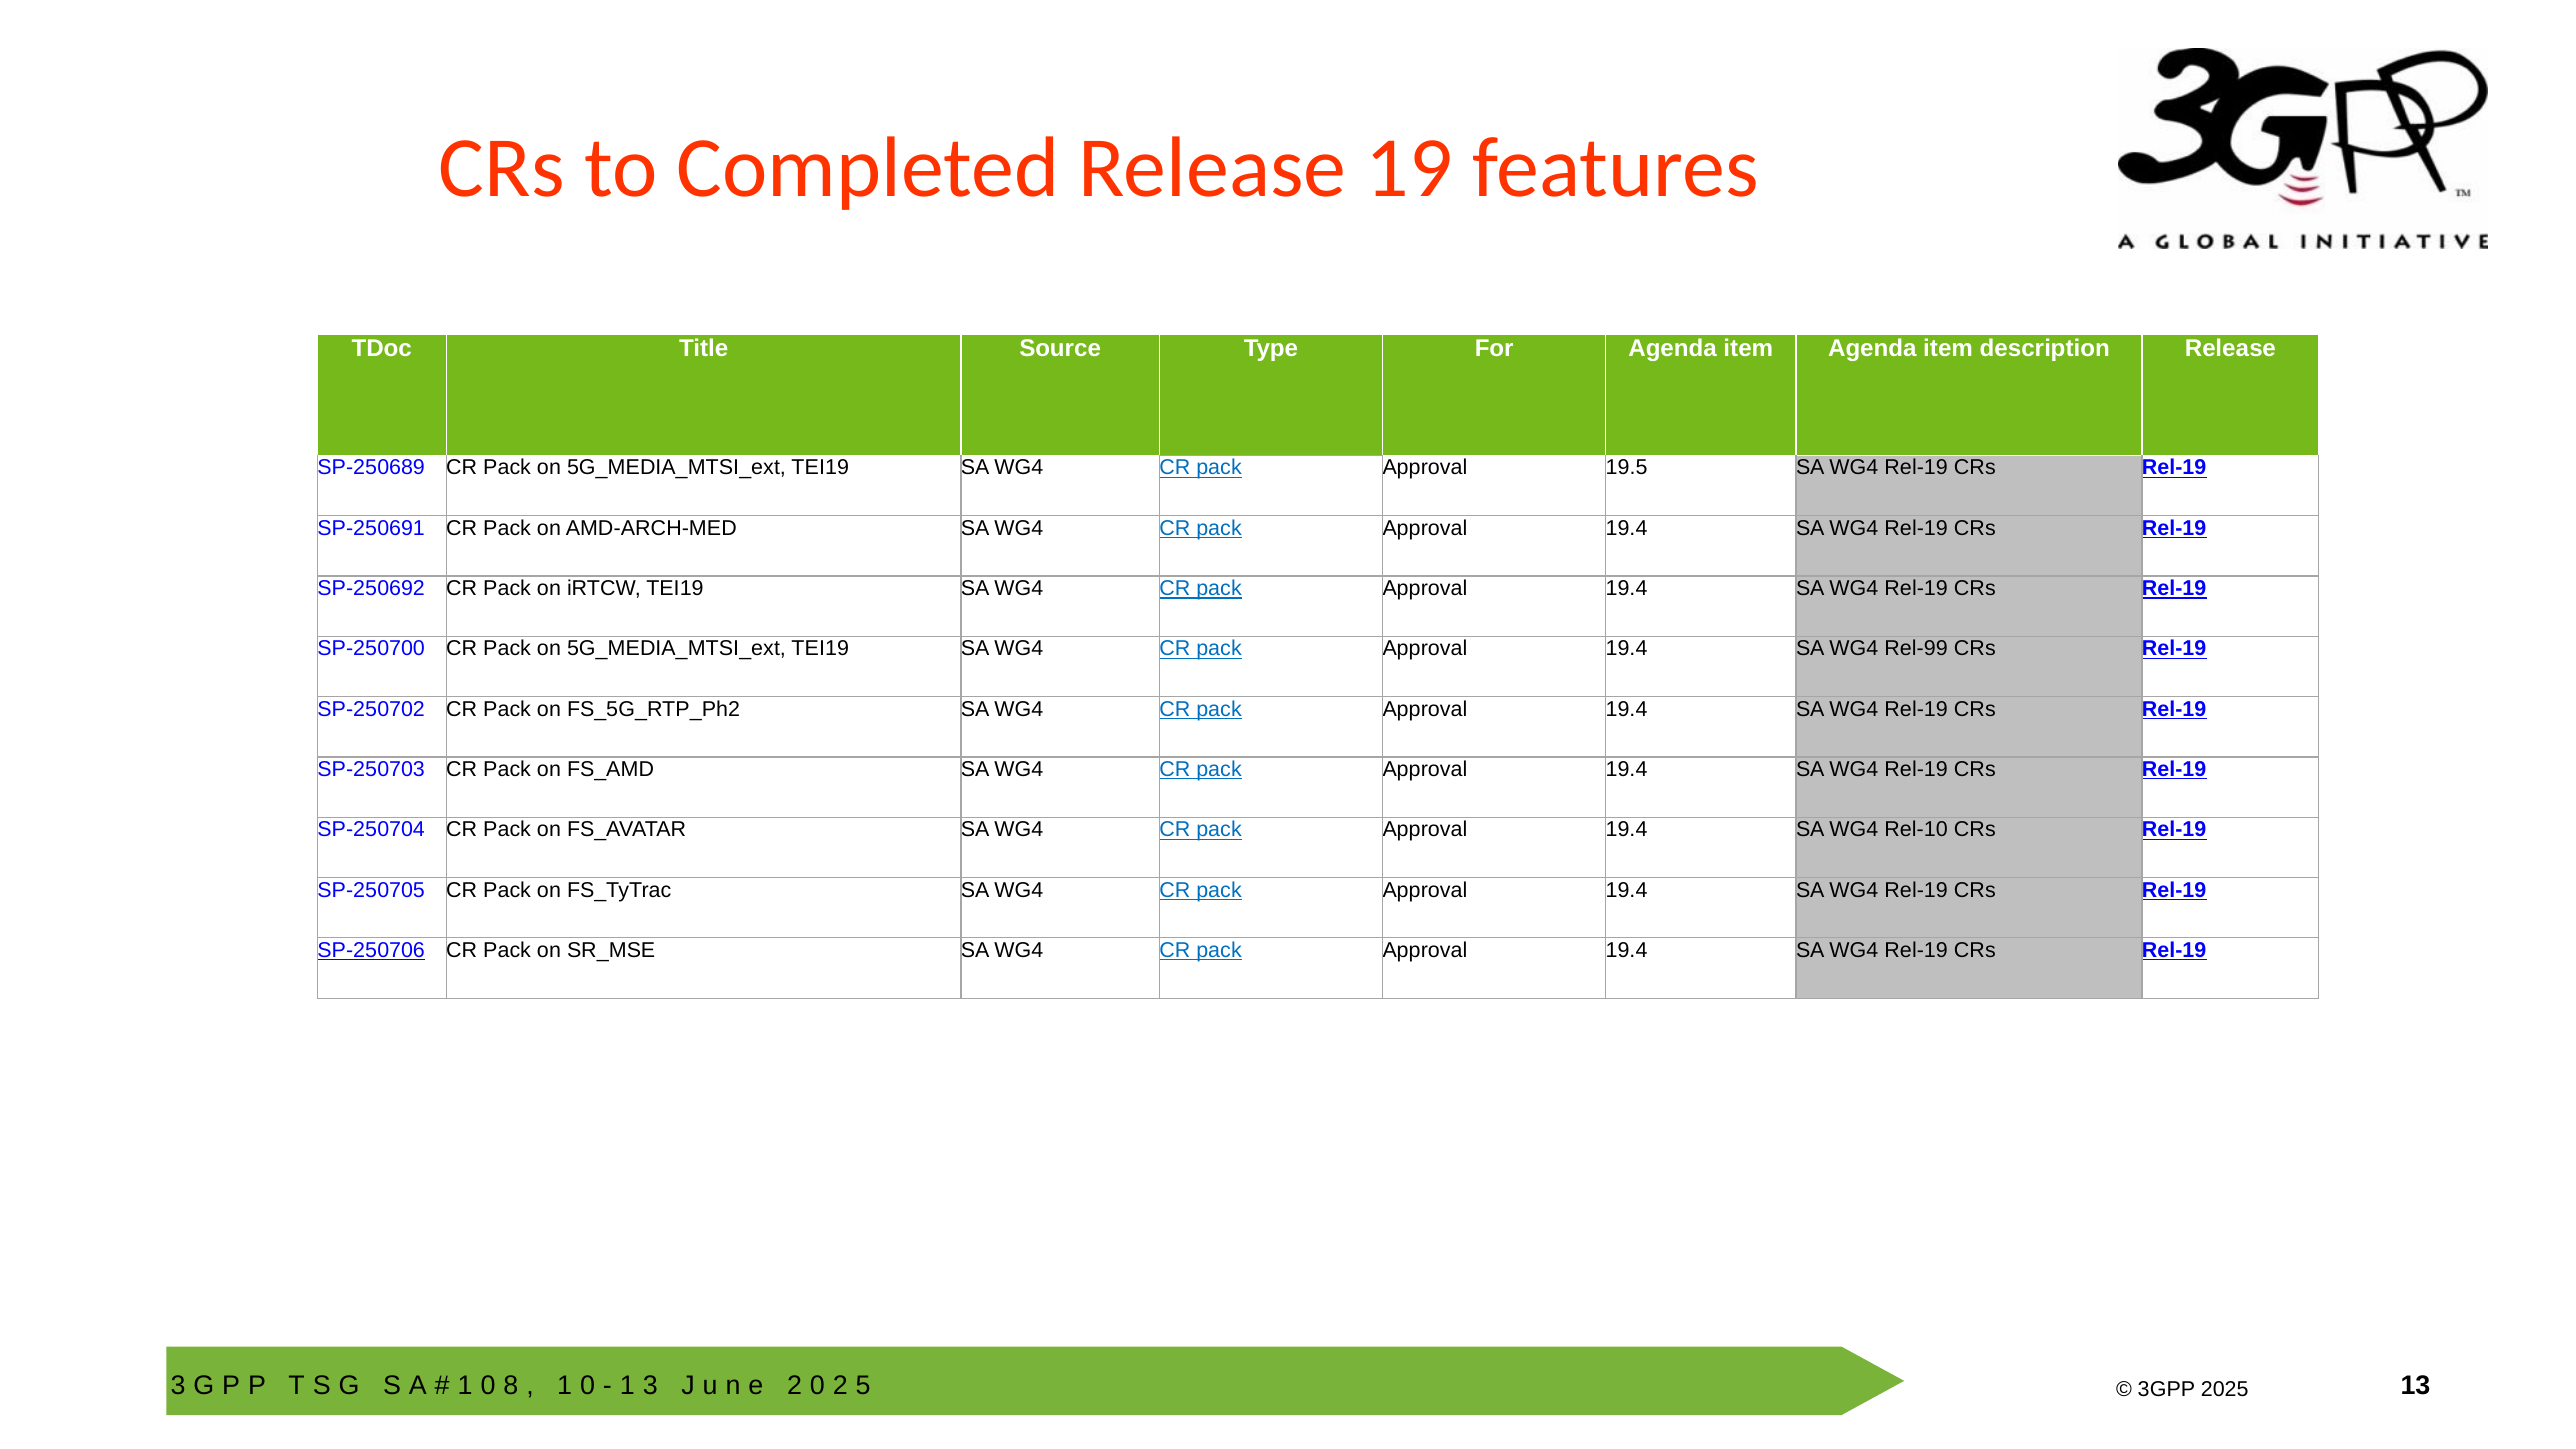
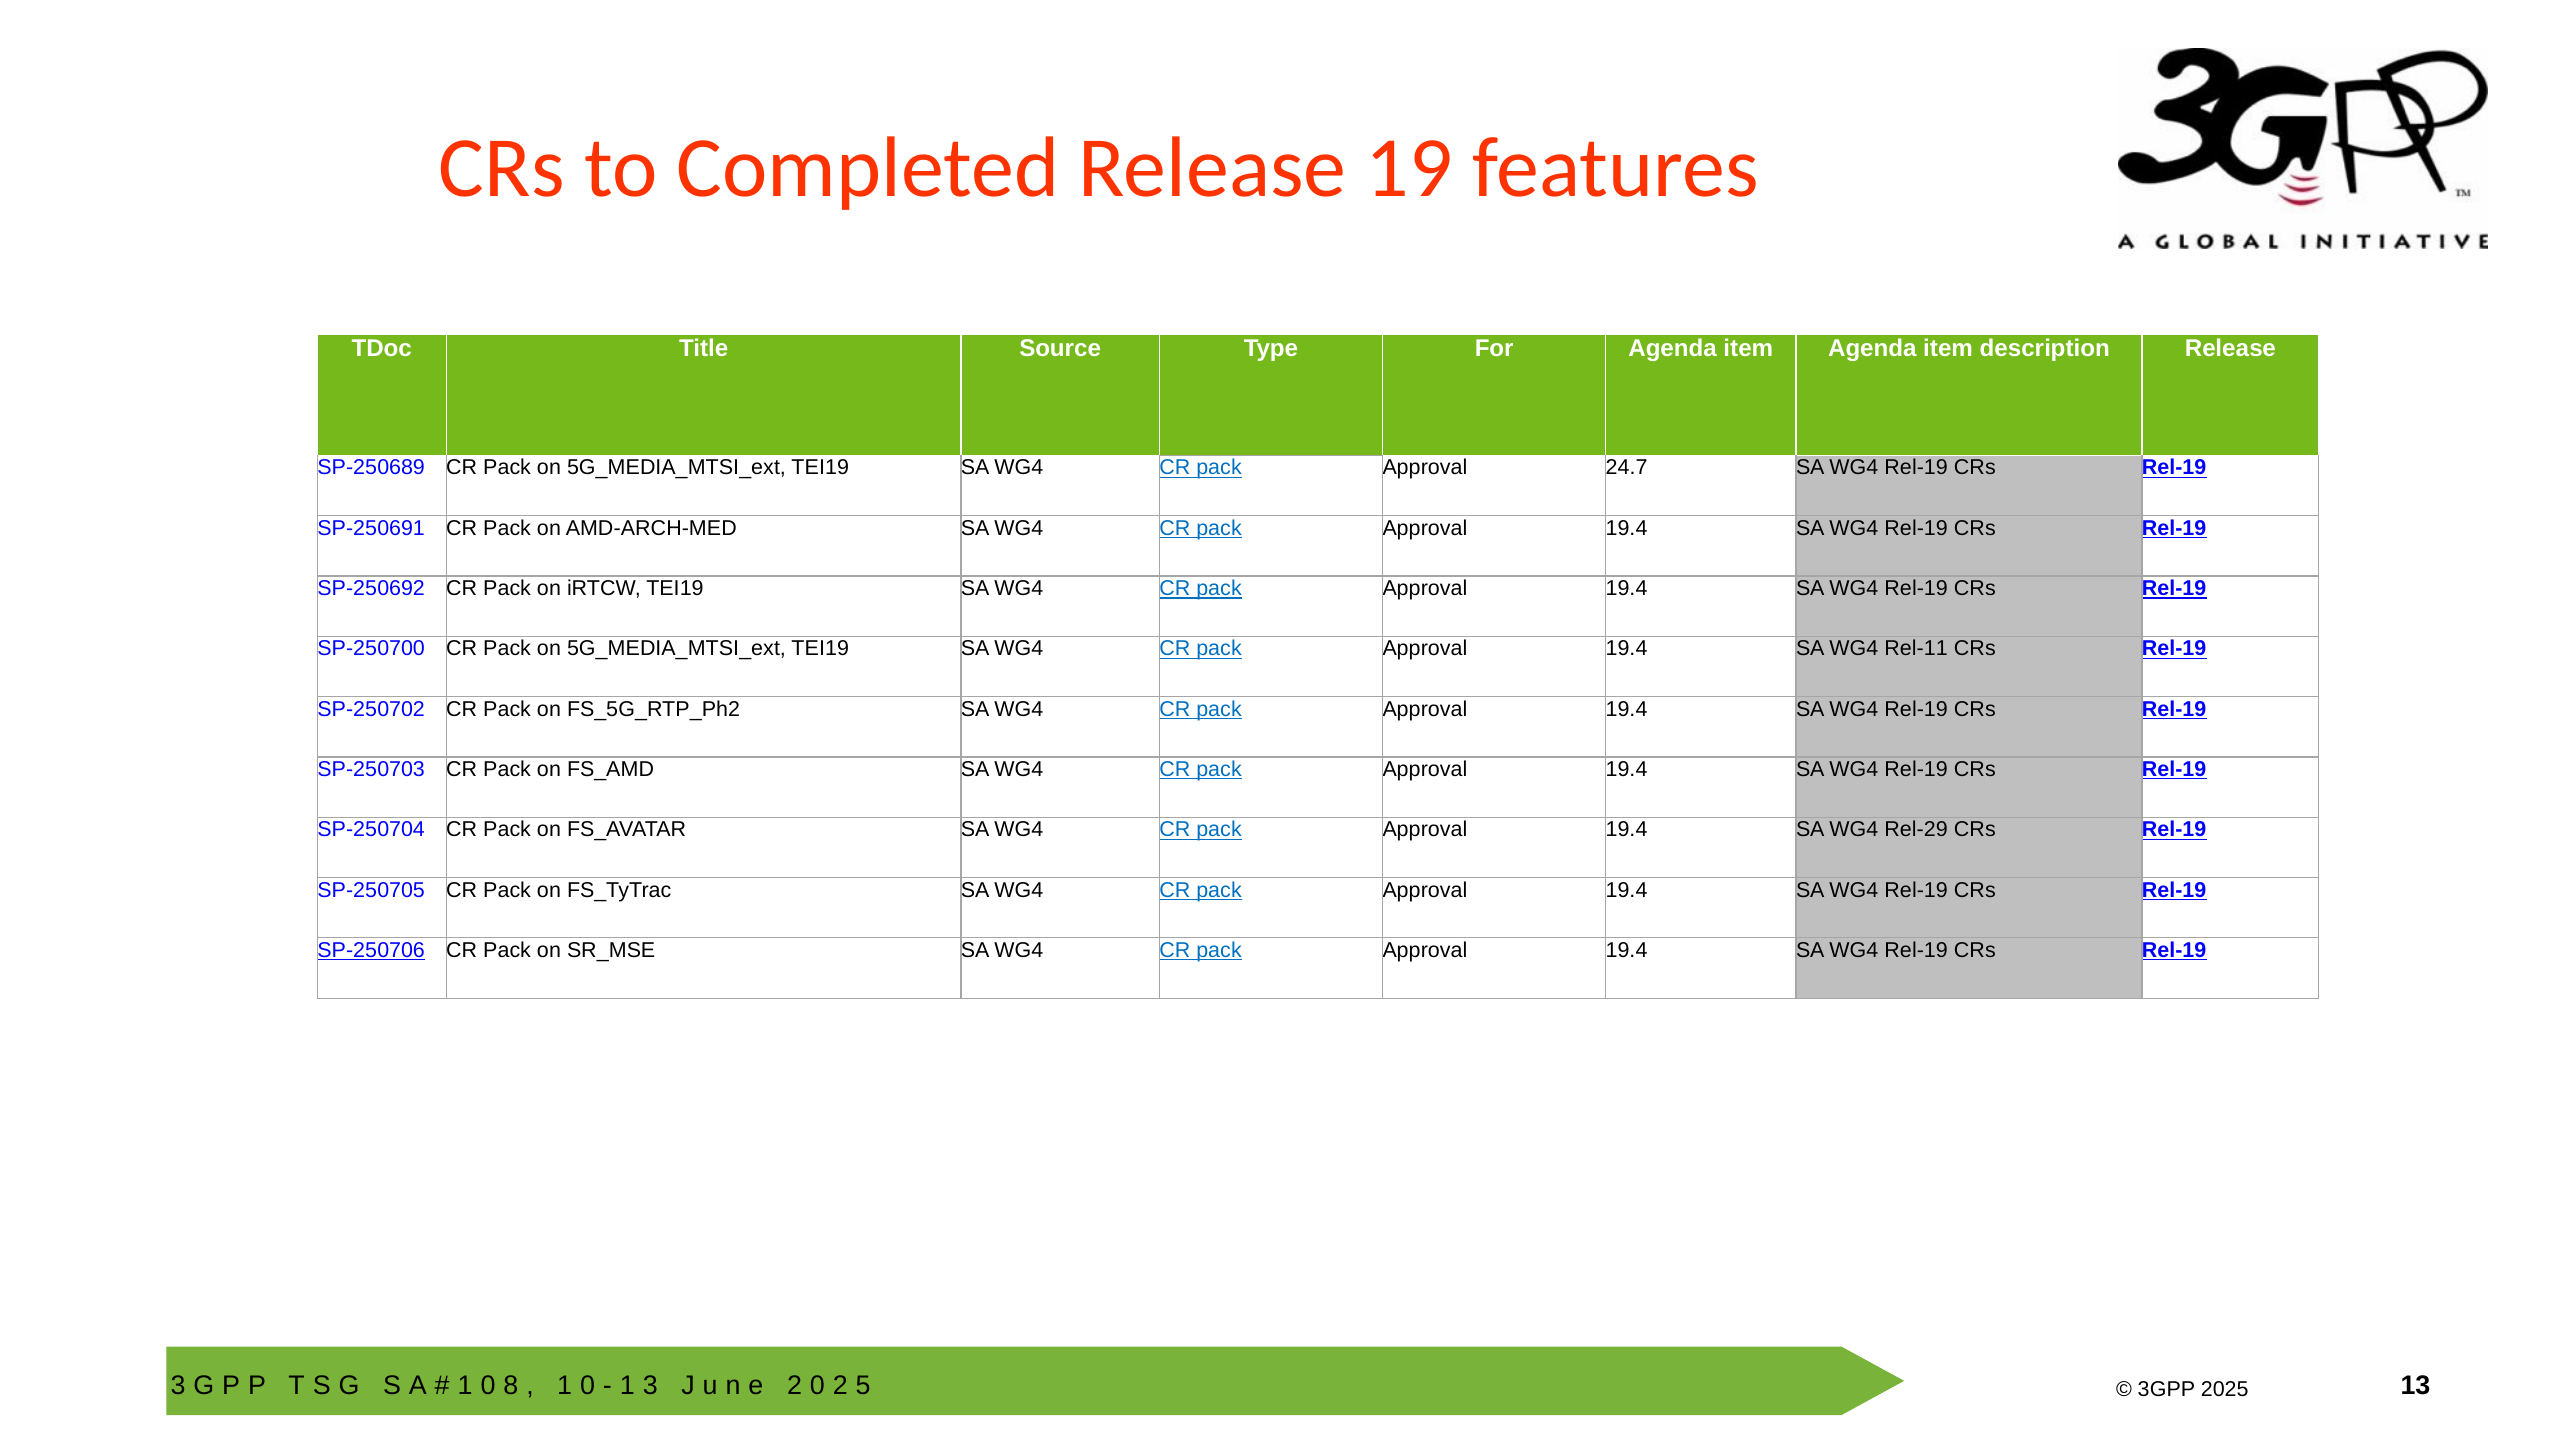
19.5: 19.5 -> 24.7 (1627, 468)
Rel-99: Rel-99 -> Rel-11 (1916, 649)
Rel-10: Rel-10 -> Rel-29 (1916, 830)
